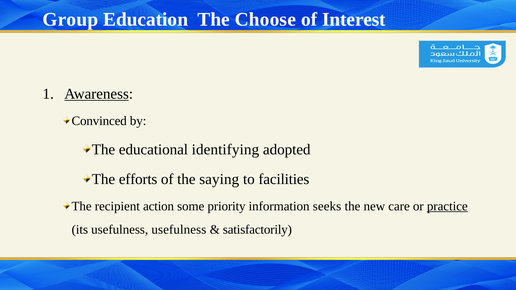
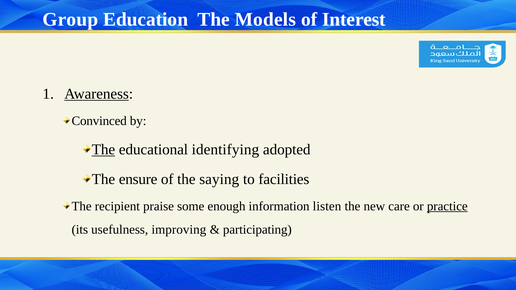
Choose: Choose -> Models (265, 19)
The underline: none -> present (103, 150)
efforts: efforts -> ensure (138, 179)
action: action -> praise (159, 206)
priority: priority -> enough (227, 206)
seeks: seeks -> listen (327, 206)
usefulness usefulness: usefulness -> improving (179, 230)
satisfactorily: satisfactorily -> participating (257, 230)
